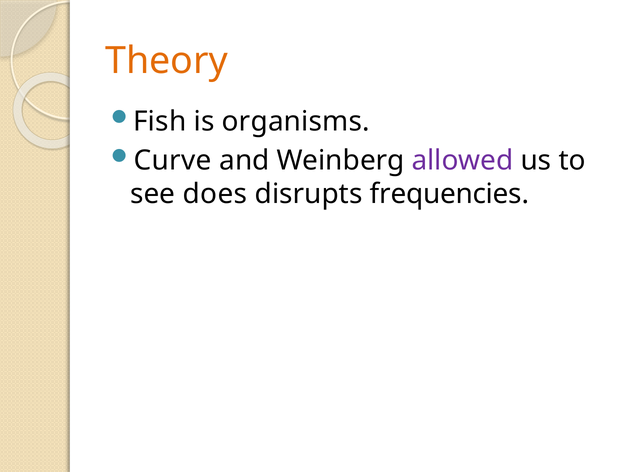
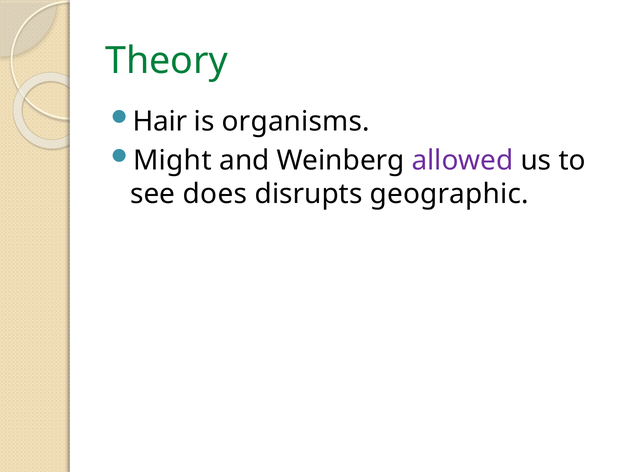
Theory colour: orange -> green (166, 61)
Fish: Fish -> Hair (160, 122)
Curve: Curve -> Might (172, 160)
frequencies: frequencies -> geographic (449, 194)
